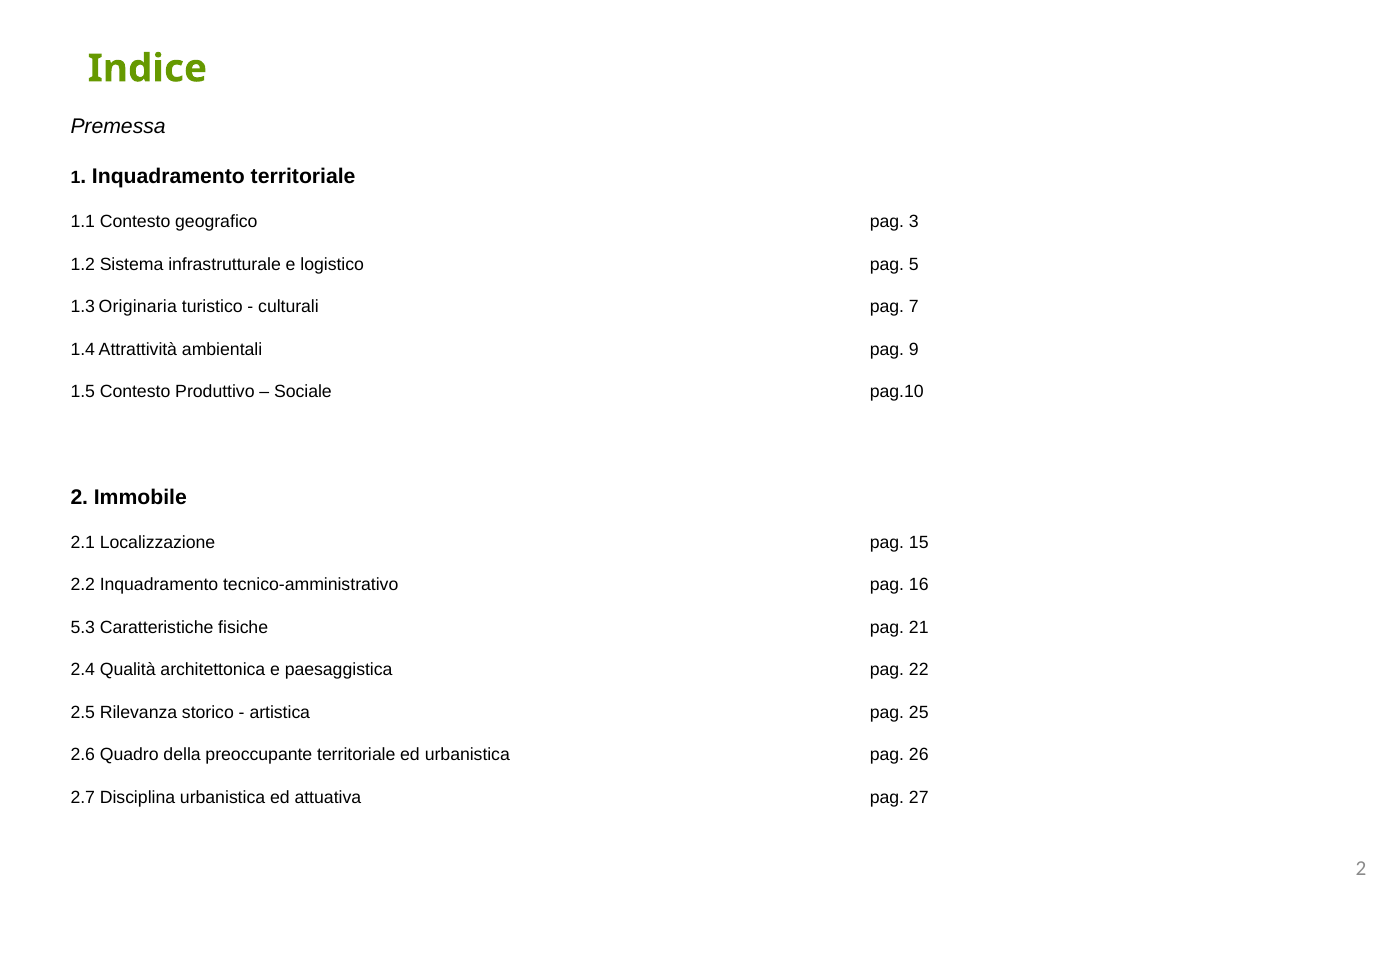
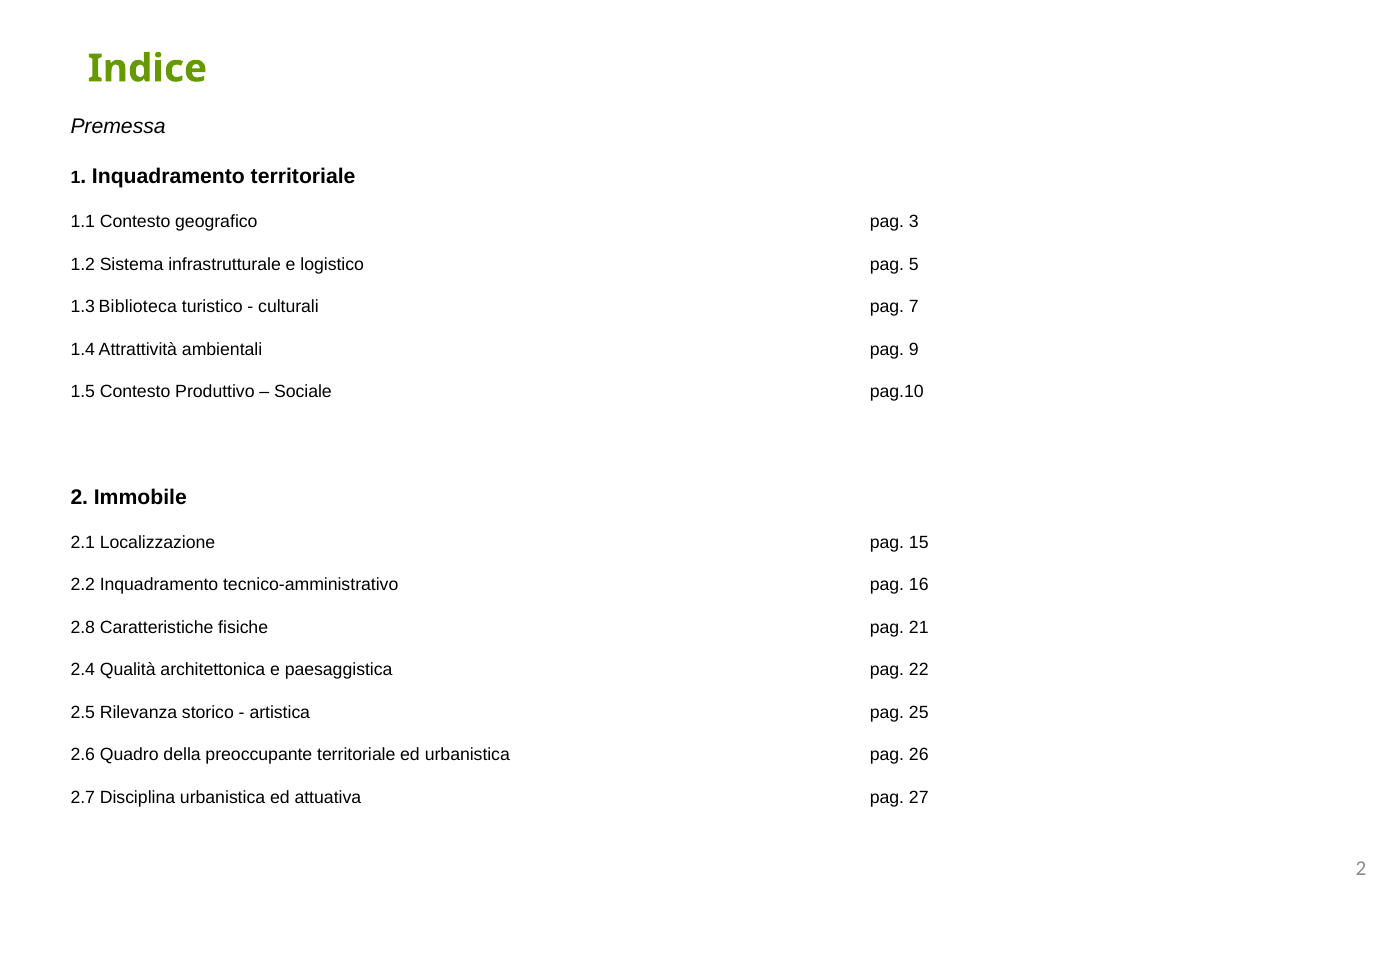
Originaria: Originaria -> Biblioteca (138, 307)
5.3: 5.3 -> 2.8 (83, 628)
